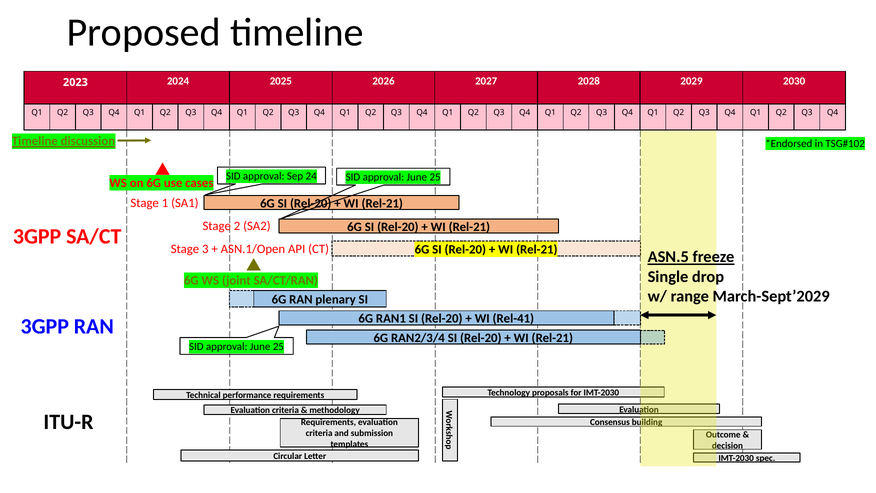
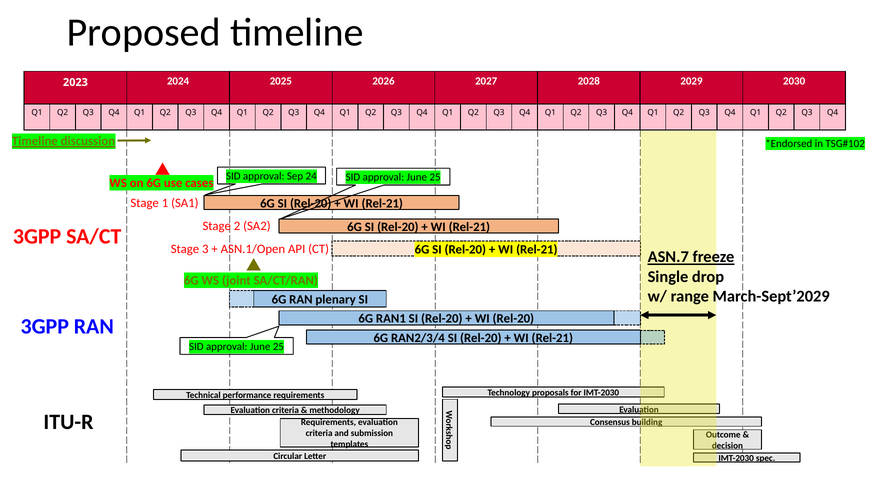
ASN.5: ASN.5 -> ASN.7 (668, 257)
WI Rel-41: Rel-41 -> Rel-20 (513, 319)
